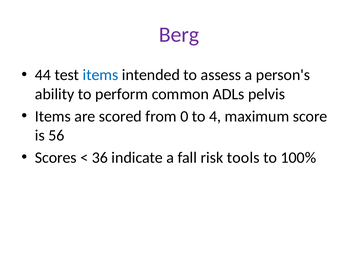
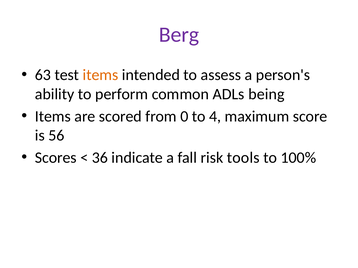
44: 44 -> 63 (43, 75)
items colour: blue -> orange (101, 75)
pelvis: pelvis -> being (266, 94)
